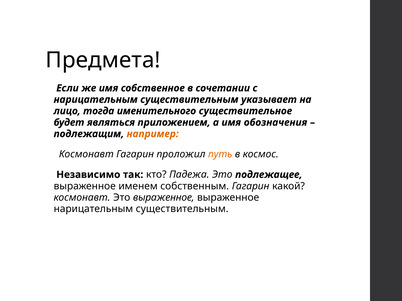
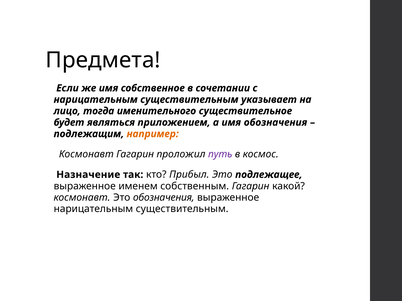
путь colour: orange -> purple (220, 154)
Независимо: Независимо -> Назначение (88, 175)
Падежа: Падежа -> Прибыл (189, 175)
Это выраженное: выраженное -> обозначения (164, 198)
